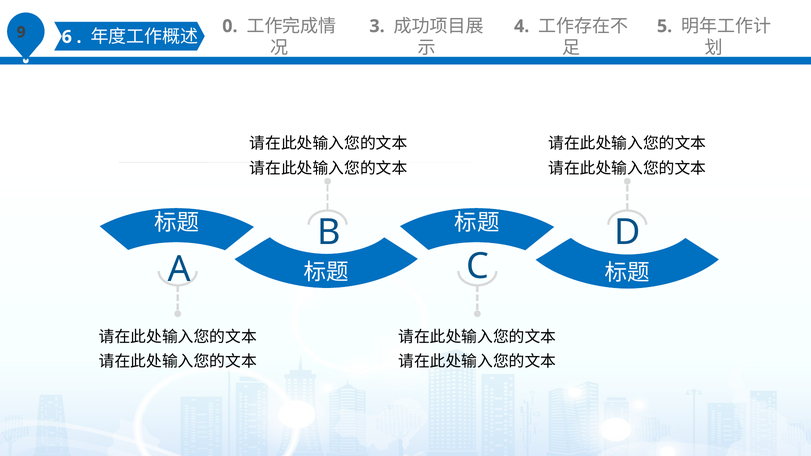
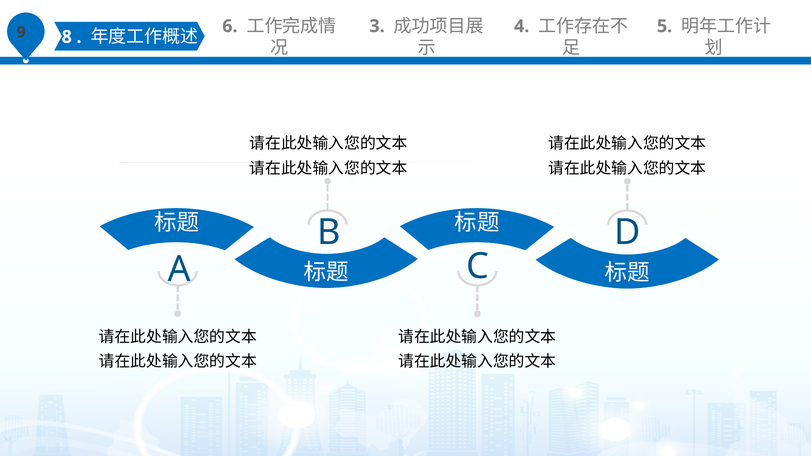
6: 6 -> 8 (67, 37)
0: 0 -> 6 (230, 26)
